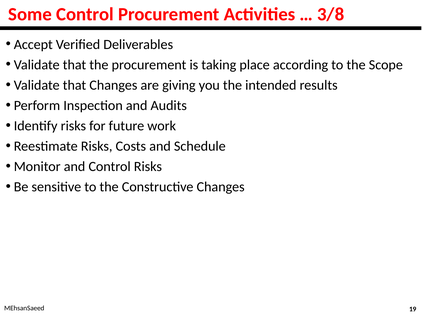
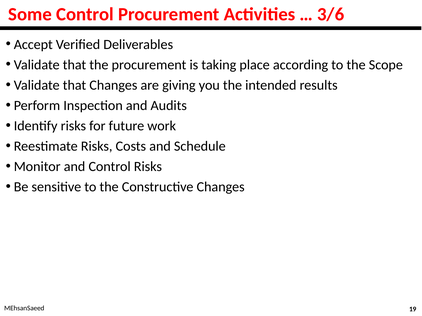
3/8: 3/8 -> 3/6 (331, 14)
